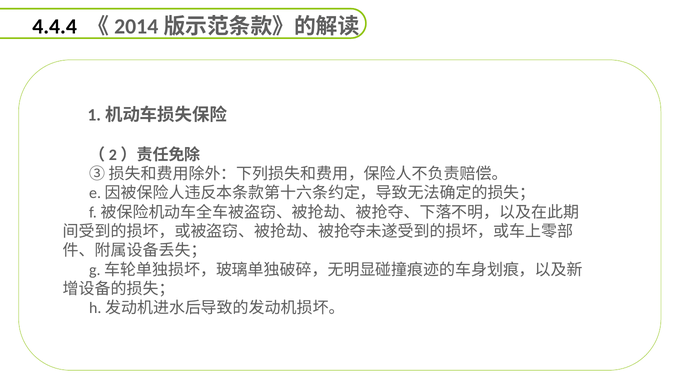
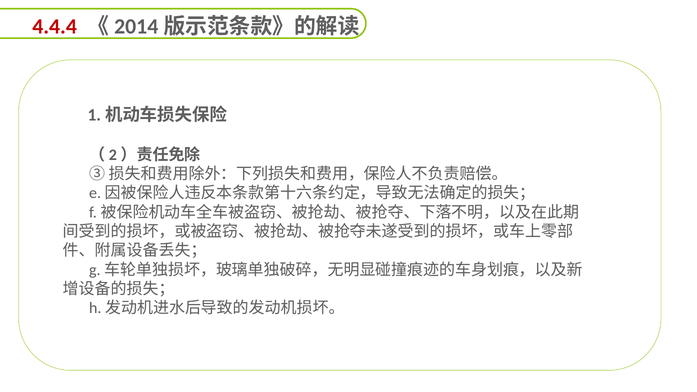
4.4.4 colour: black -> red (55, 26)
